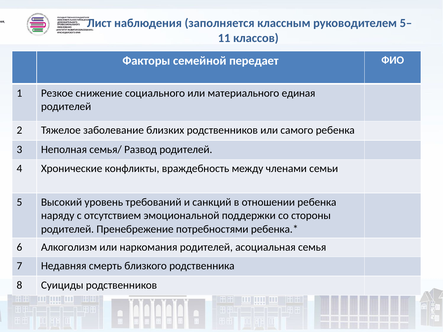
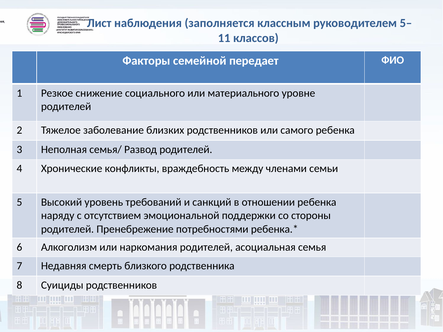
единая: единая -> уровне (298, 93)
